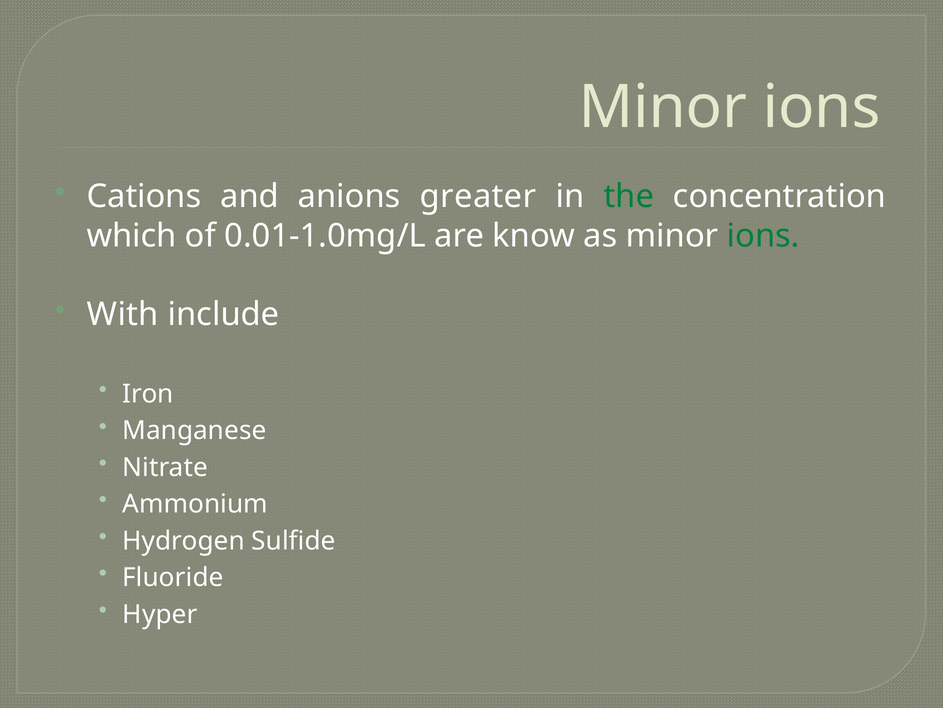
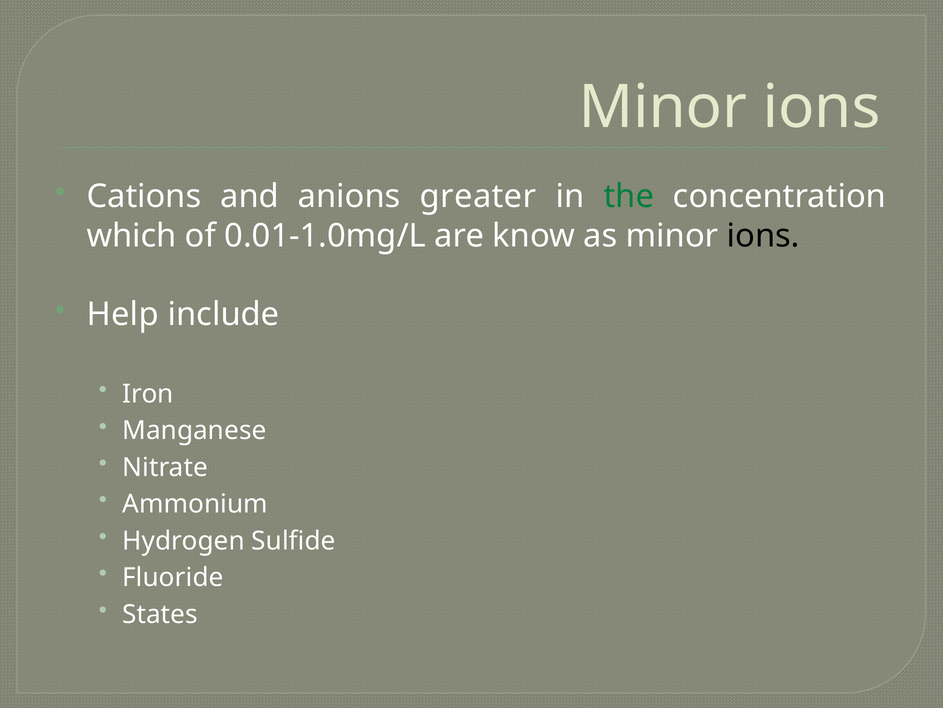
ions colour: green -> black (763, 236)
With: With -> Help (123, 314)
Hyper: Hyper -> States (160, 614)
